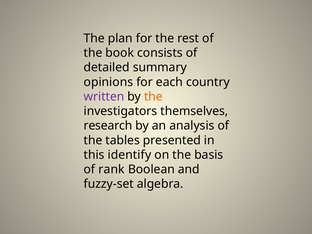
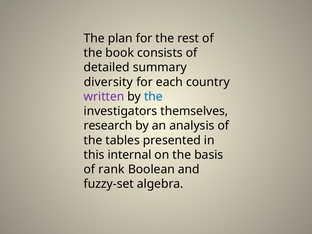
opinions: opinions -> diversity (108, 82)
the colour: orange -> blue (153, 97)
identify: identify -> internal (129, 155)
